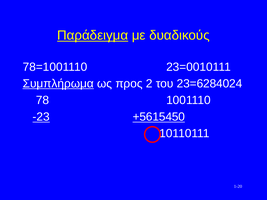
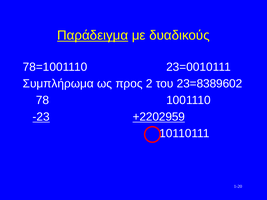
Συμπλήρωμα underline: present -> none (58, 84)
23=6284024: 23=6284024 -> 23=8389602 (210, 84)
+5615450: +5615450 -> +2202959 (159, 117)
